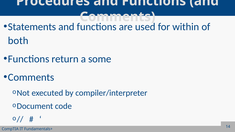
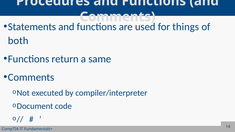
within: within -> things (186, 27)
some: some -> same (100, 59)
